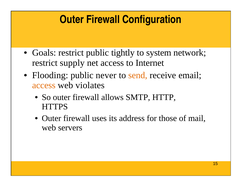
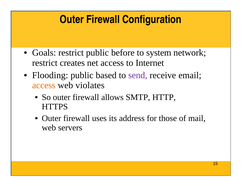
tightly: tightly -> before (123, 53)
supply: supply -> creates (72, 63)
never: never -> based (106, 75)
send colour: orange -> purple (138, 75)
